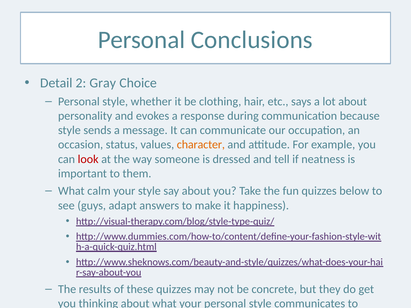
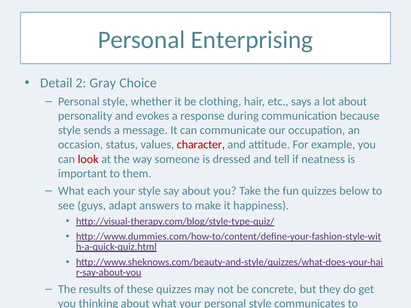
Conclusions: Conclusions -> Enterprising (252, 40)
character colour: orange -> red (201, 145)
calm: calm -> each (99, 191)
